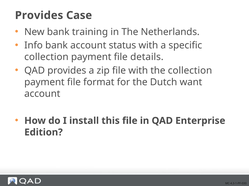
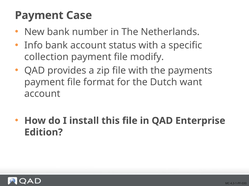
Provides: Provides -> Payment (39, 15)
training: training -> number (90, 32)
details: details -> modify (147, 57)
the collection: collection -> payments (190, 71)
